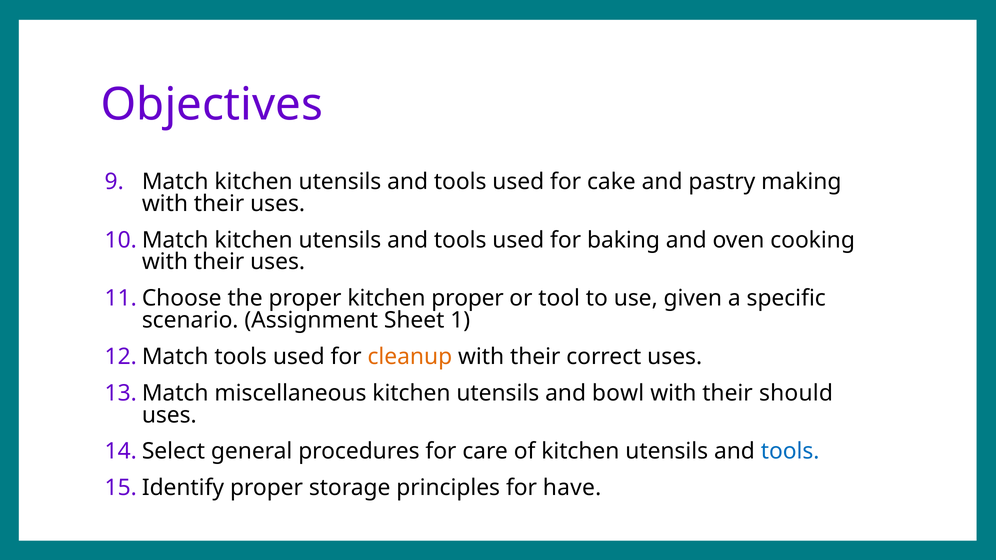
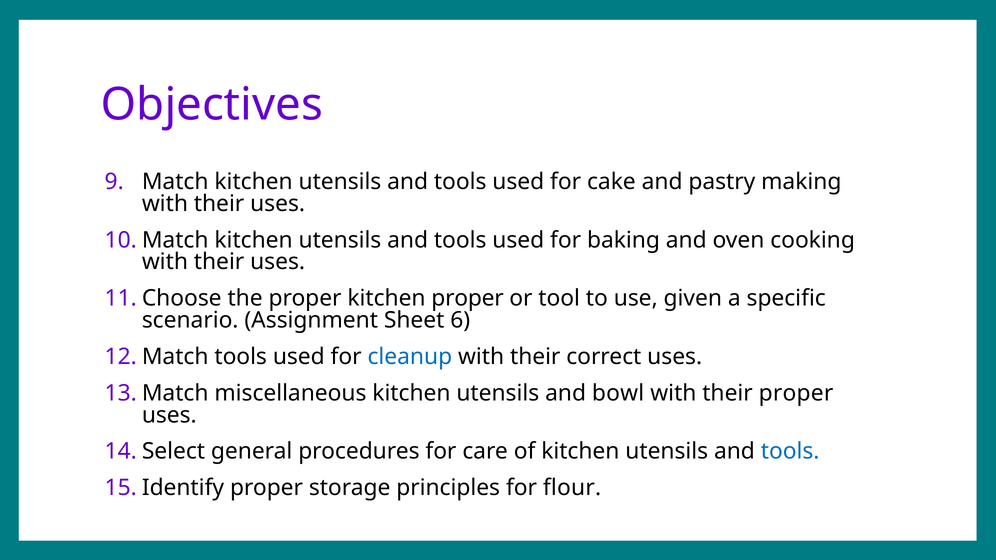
1: 1 -> 6 (460, 320)
cleanup colour: orange -> blue (410, 357)
their should: should -> proper (796, 393)
have: have -> flour (572, 488)
